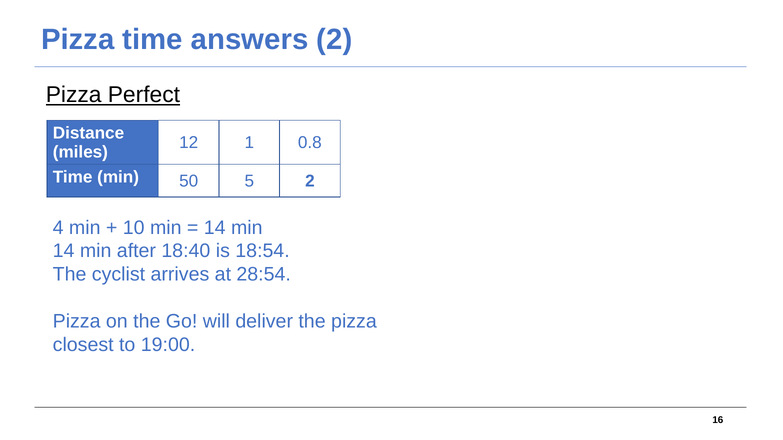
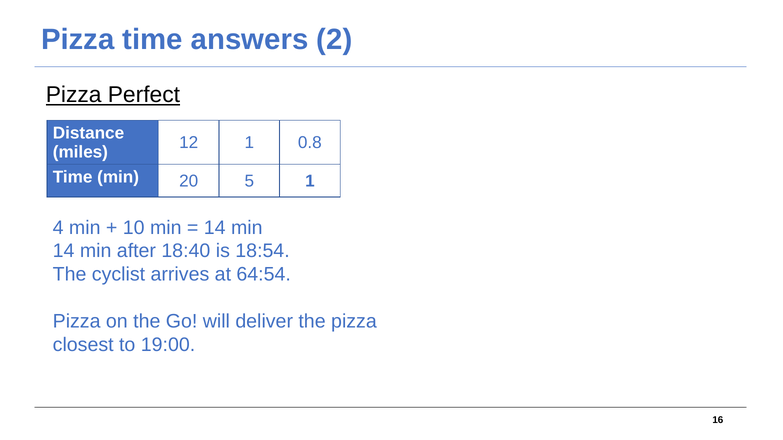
50: 50 -> 20 (189, 181)
5 2: 2 -> 1 (310, 181)
28:54: 28:54 -> 64:54 (264, 275)
